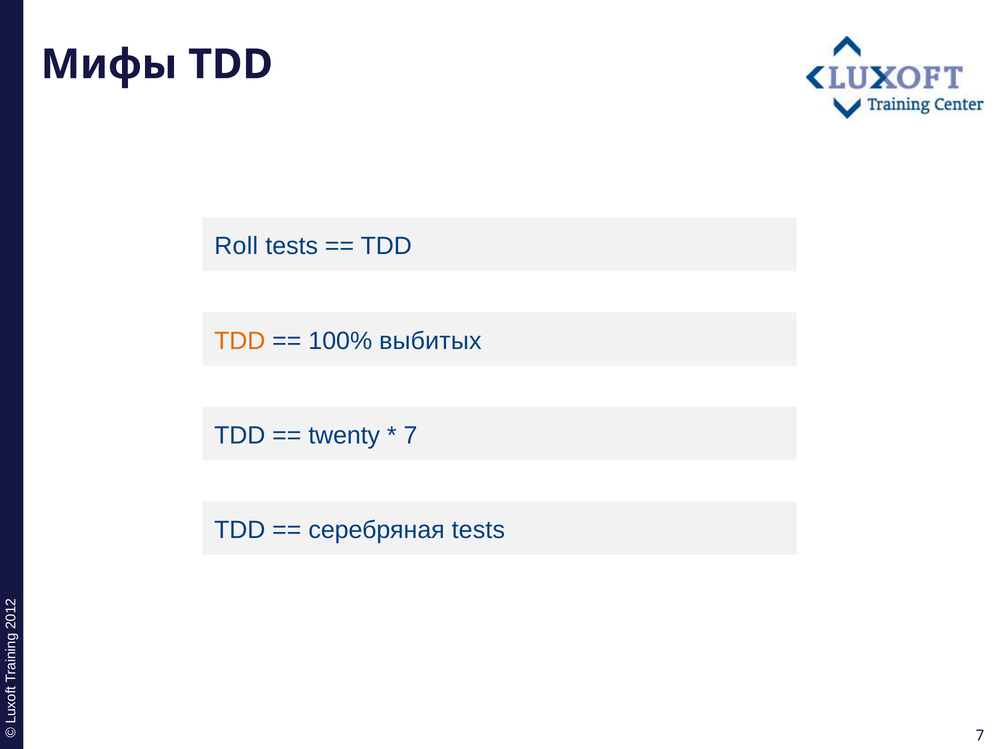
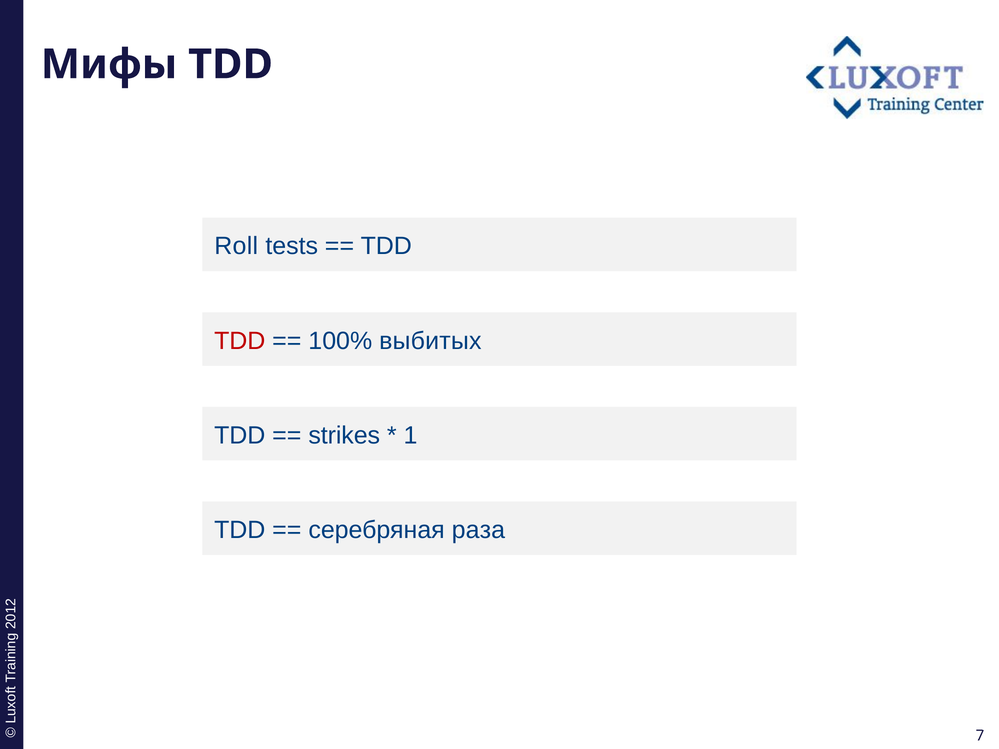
TDD colour: orange -> red (240, 341)
twenty: twenty -> strikes (344, 436)
7: 7 -> 1 (411, 436)
серебряная tests: tests -> раза (478, 530)
